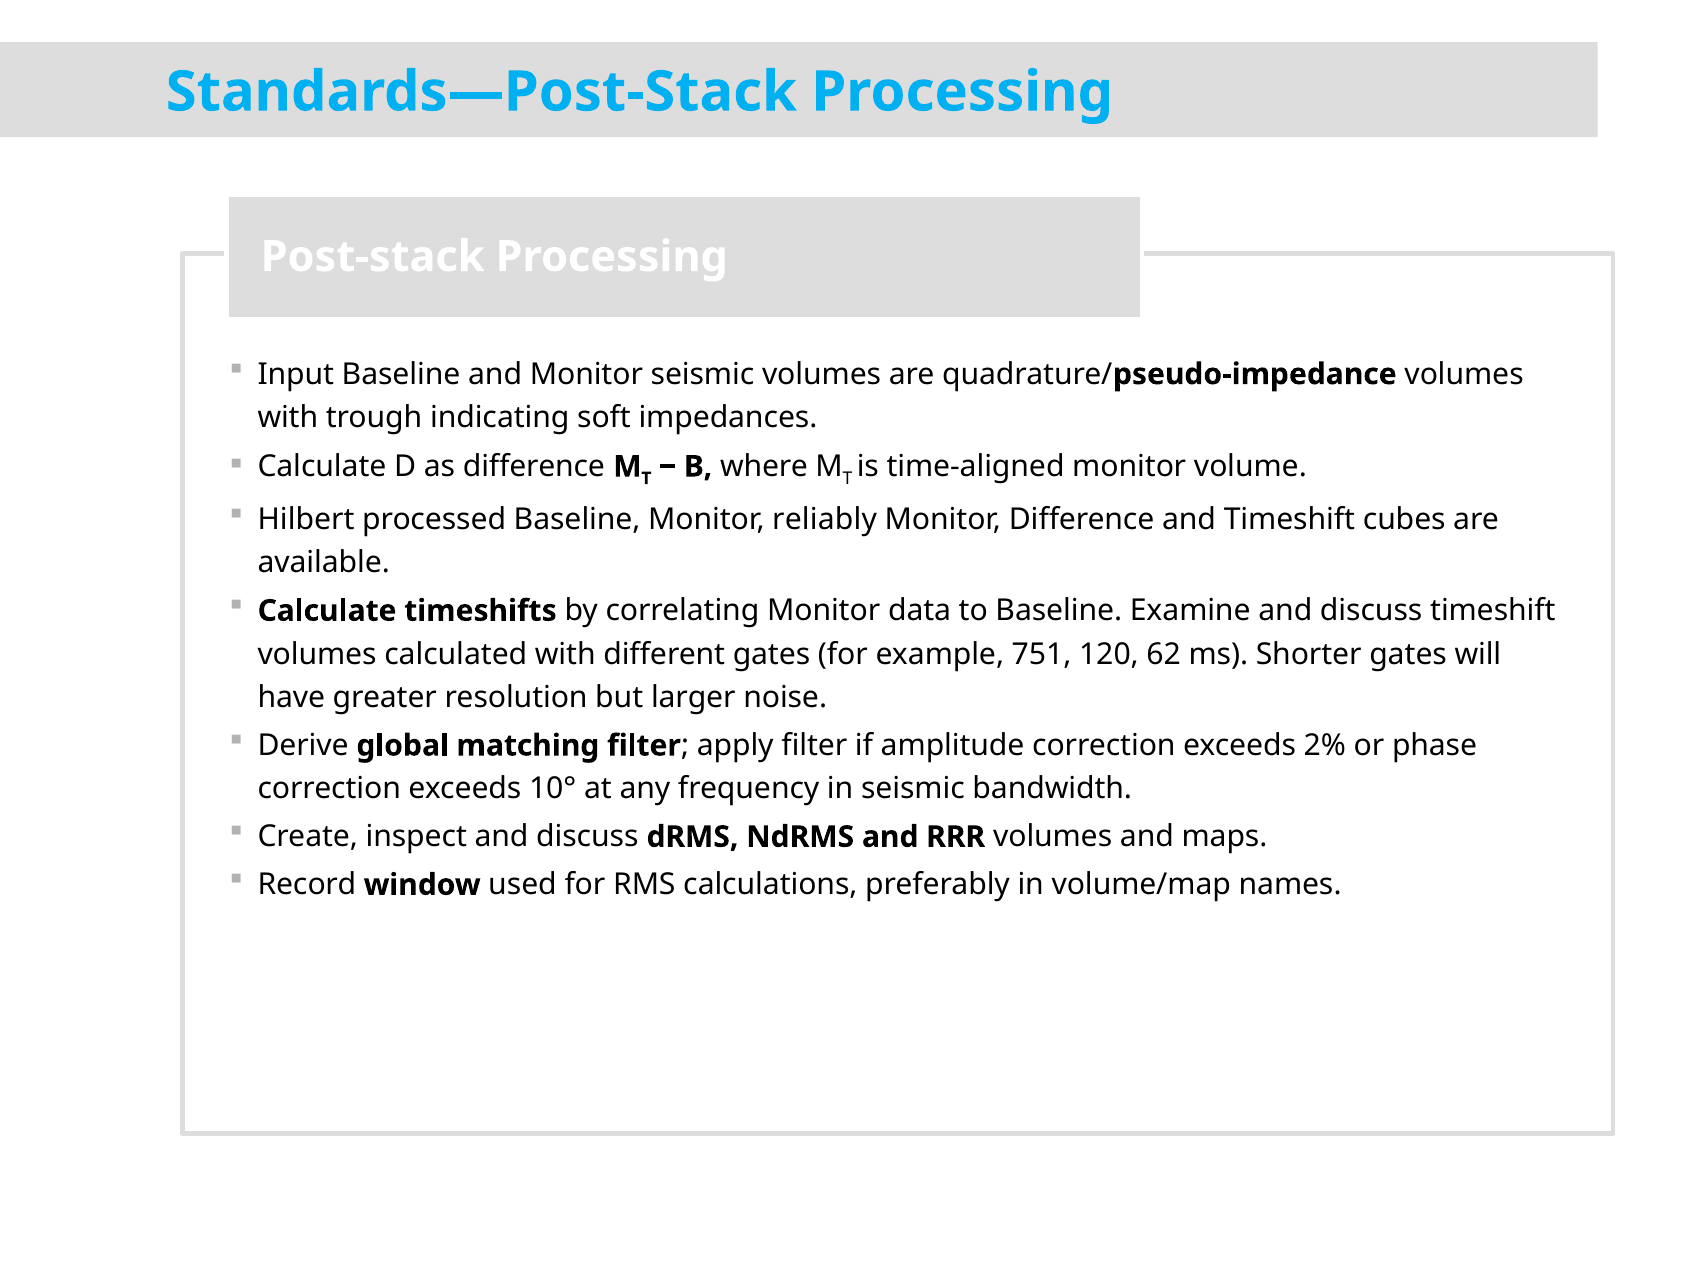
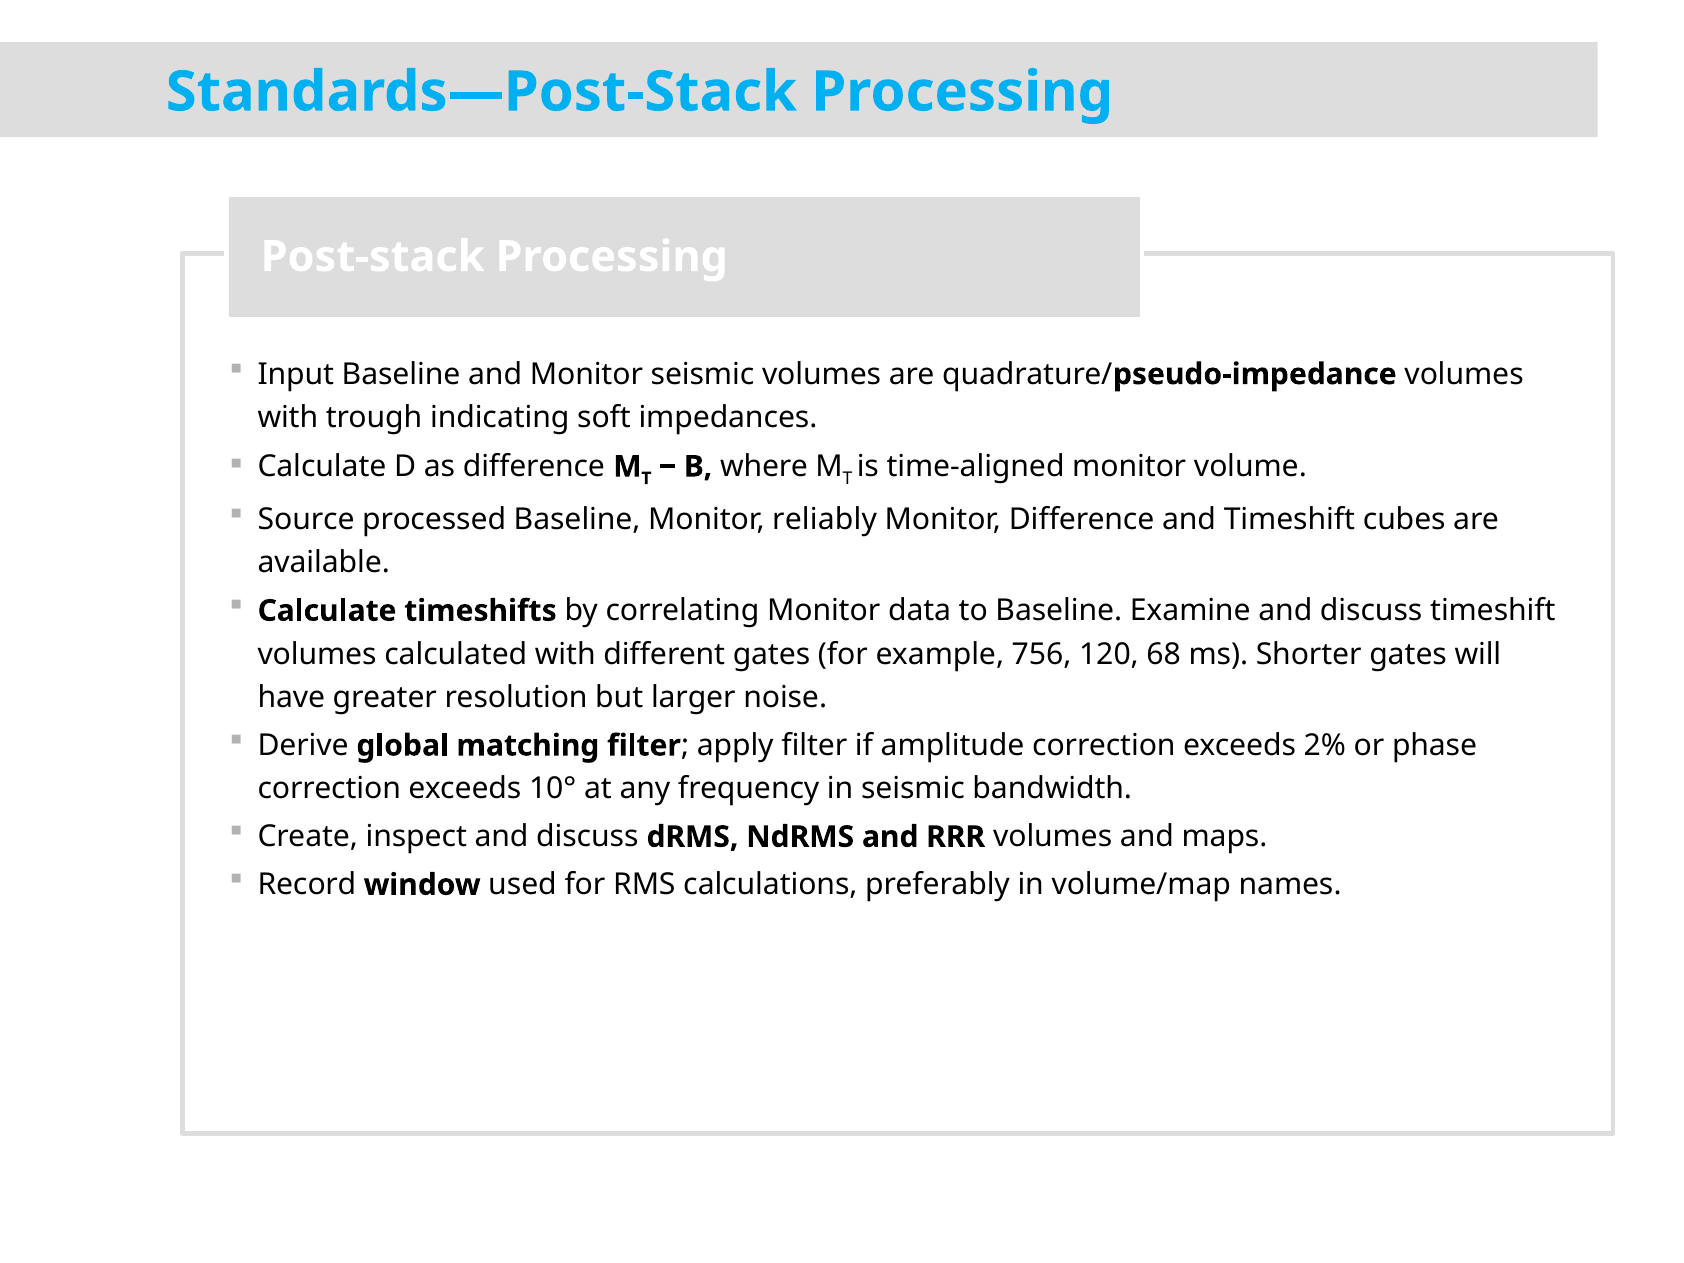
Hilbert: Hilbert -> Source (306, 519)
751: 751 -> 756 (1042, 654)
62: 62 -> 68 (1164, 654)
